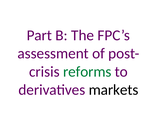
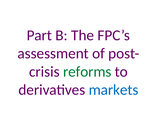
markets colour: black -> blue (114, 90)
